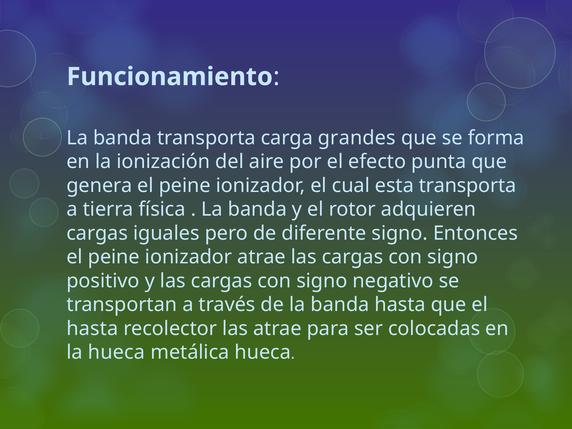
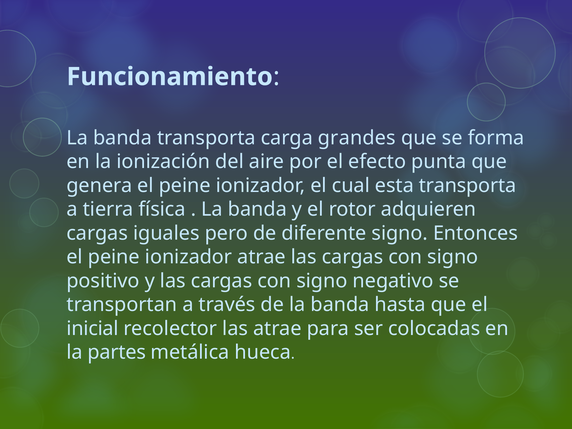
hasta: hasta -> inicial (93, 328)
la hueca: hueca -> partes (117, 352)
